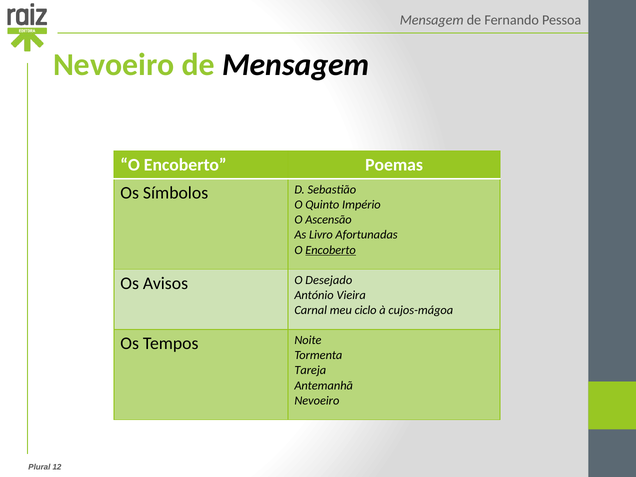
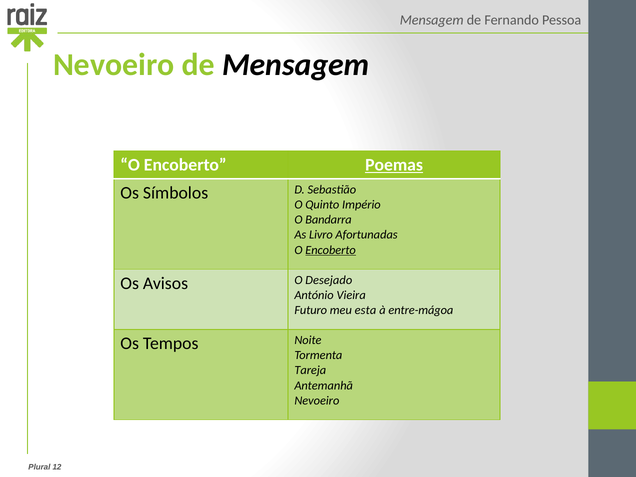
Poemas underline: none -> present (394, 165)
Ascensão: Ascensão -> Bandarra (328, 220)
Carnal: Carnal -> Futuro (311, 310)
ciclo: ciclo -> esta (365, 310)
cujos-mágoa: cujos-mágoa -> entre-mágoa (421, 310)
